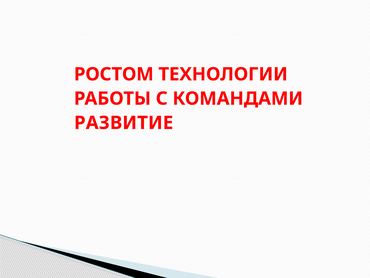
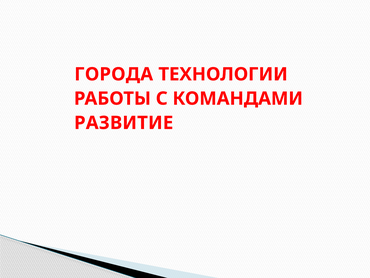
РОСТОМ: РОСТОМ -> ГОРОДА (114, 74)
